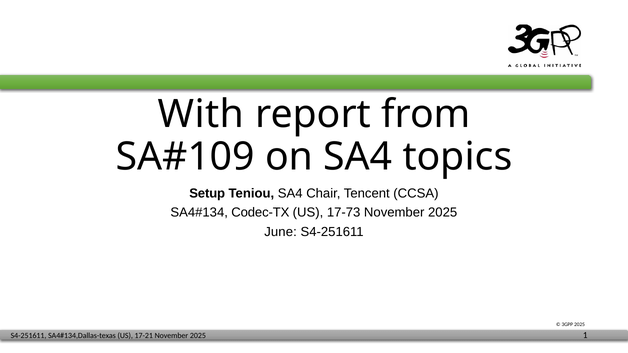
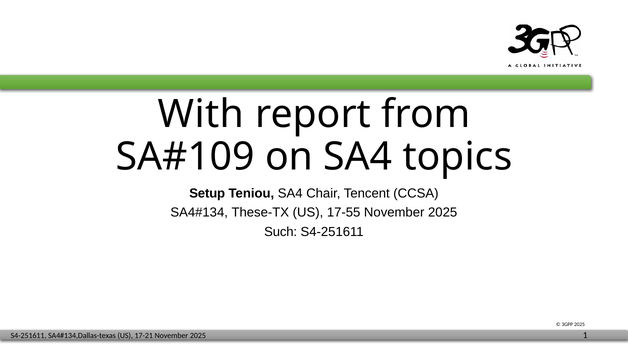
Codec-TX: Codec-TX -> These-TX (260, 213)
17-73: 17-73 -> 17-55 (344, 213)
June: June -> Such (281, 232)
